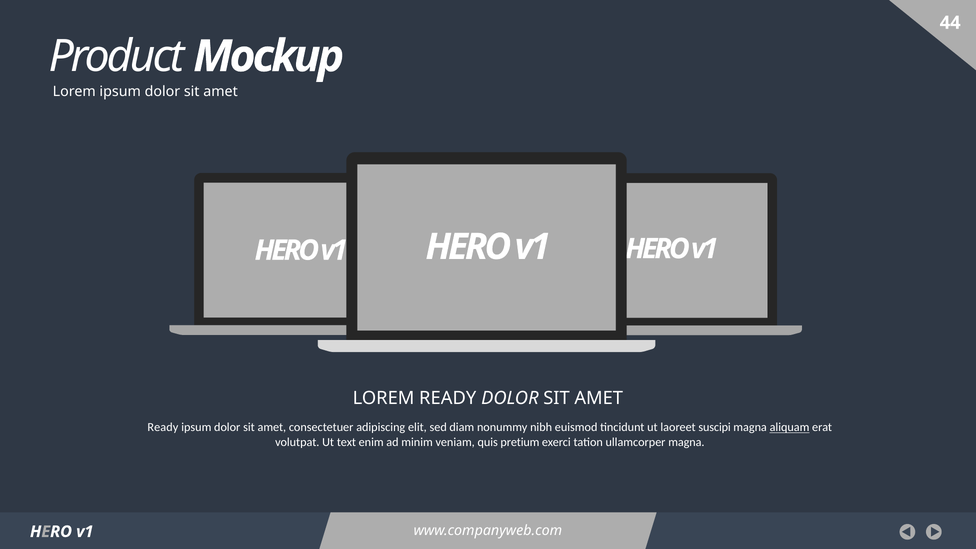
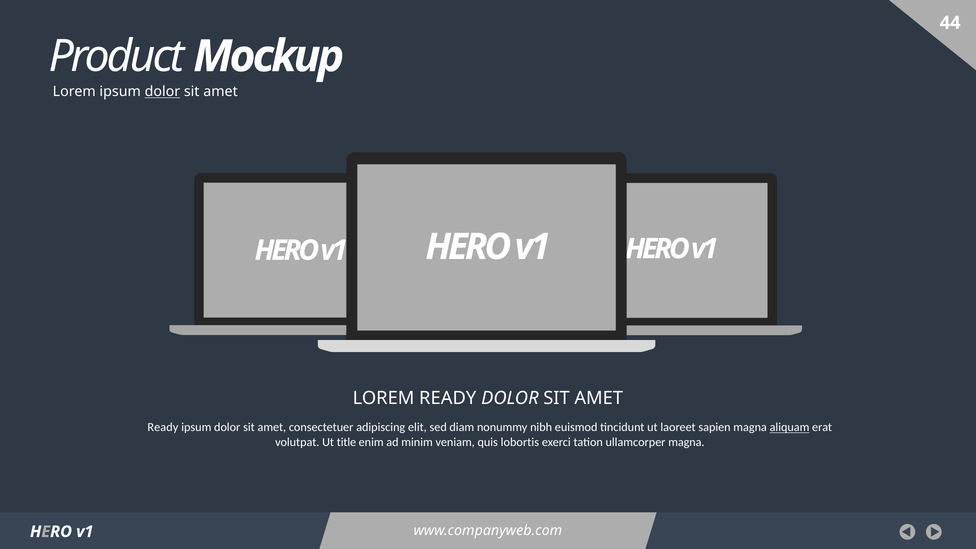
dolor underline: none -> present (162, 92)
suscipi: suscipi -> sapien (715, 427)
text: text -> title (346, 442)
pretium: pretium -> lobortis (520, 442)
